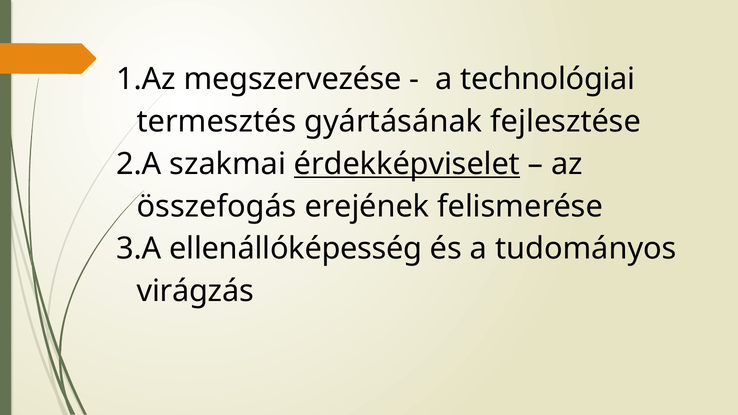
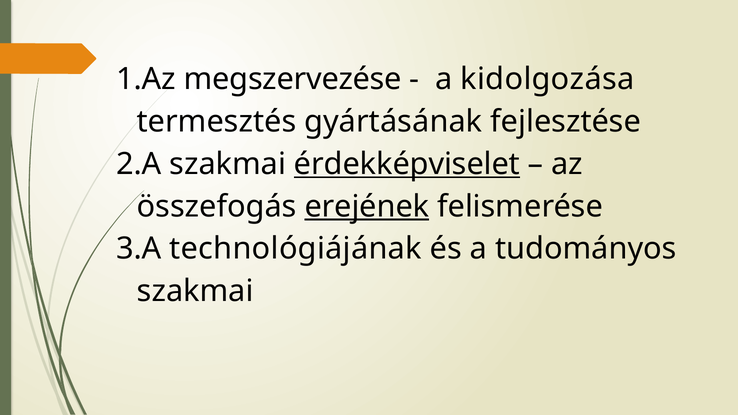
technológiai: technológiai -> kidolgozása (547, 79)
erejének underline: none -> present (367, 206)
ellenállóképesség: ellenállóképesség -> technológiájának (296, 249)
virágzás: virágzás -> szakmai (195, 291)
